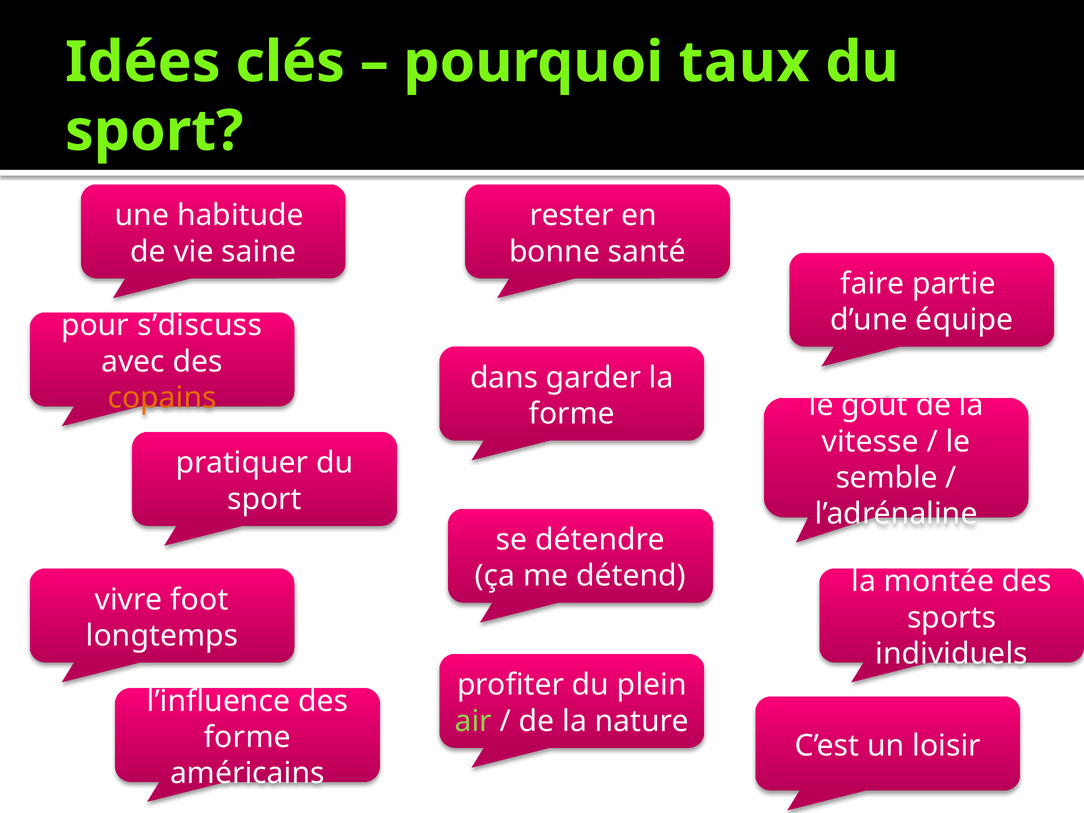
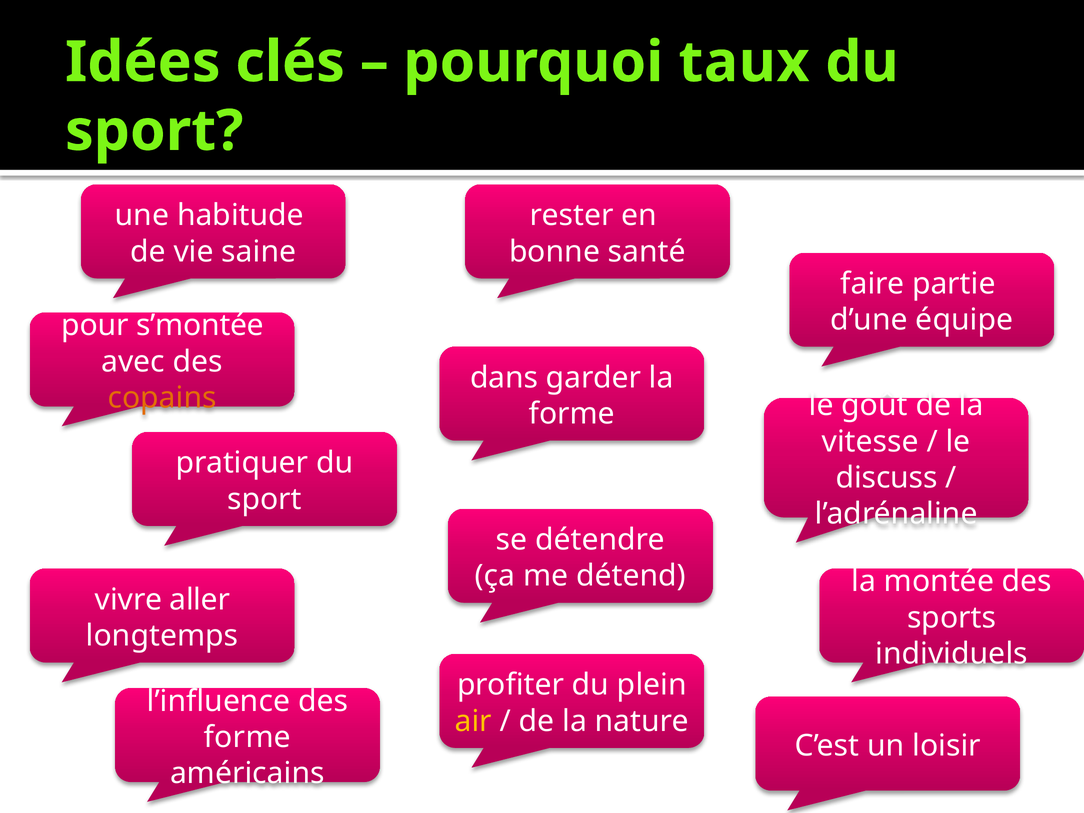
s’discuss: s’discuss -> s’montée (200, 325)
semble: semble -> discuss (887, 478)
foot: foot -> aller (200, 600)
air colour: light green -> yellow (473, 721)
